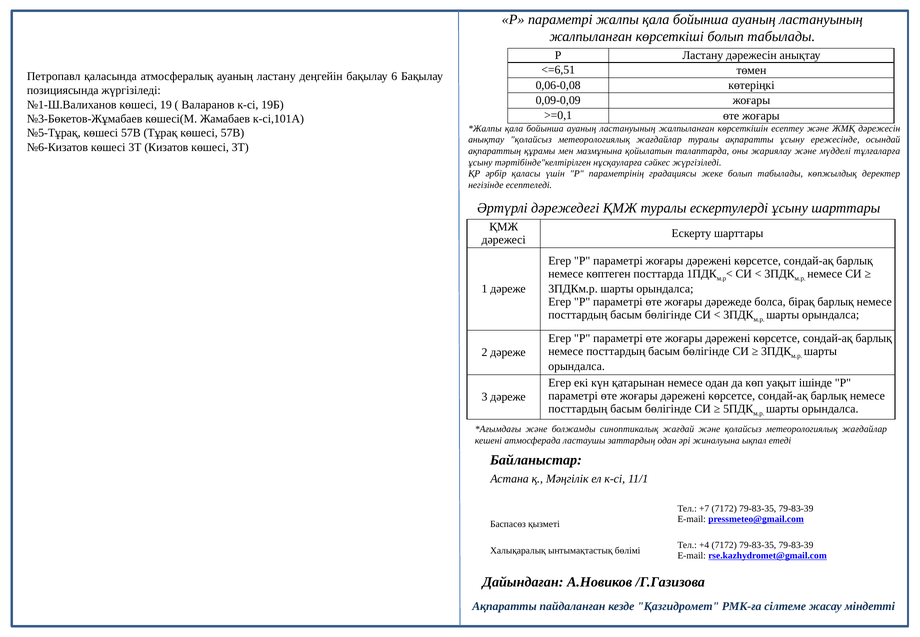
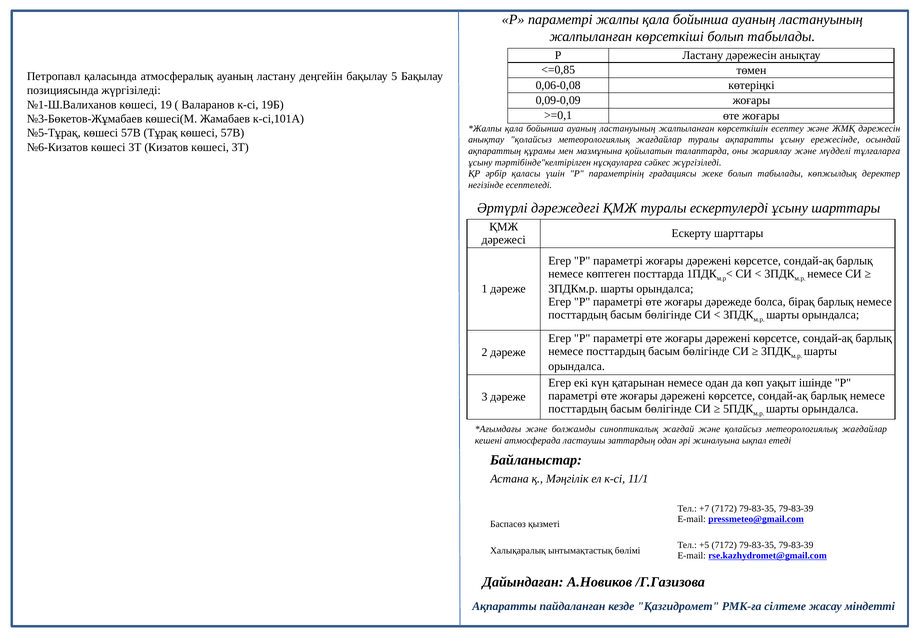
<=6,51: <=6,51 -> <=0,85 (558, 70)
6: 6 -> 5 (394, 76)
+4: +4 -> +5 (704, 545)
